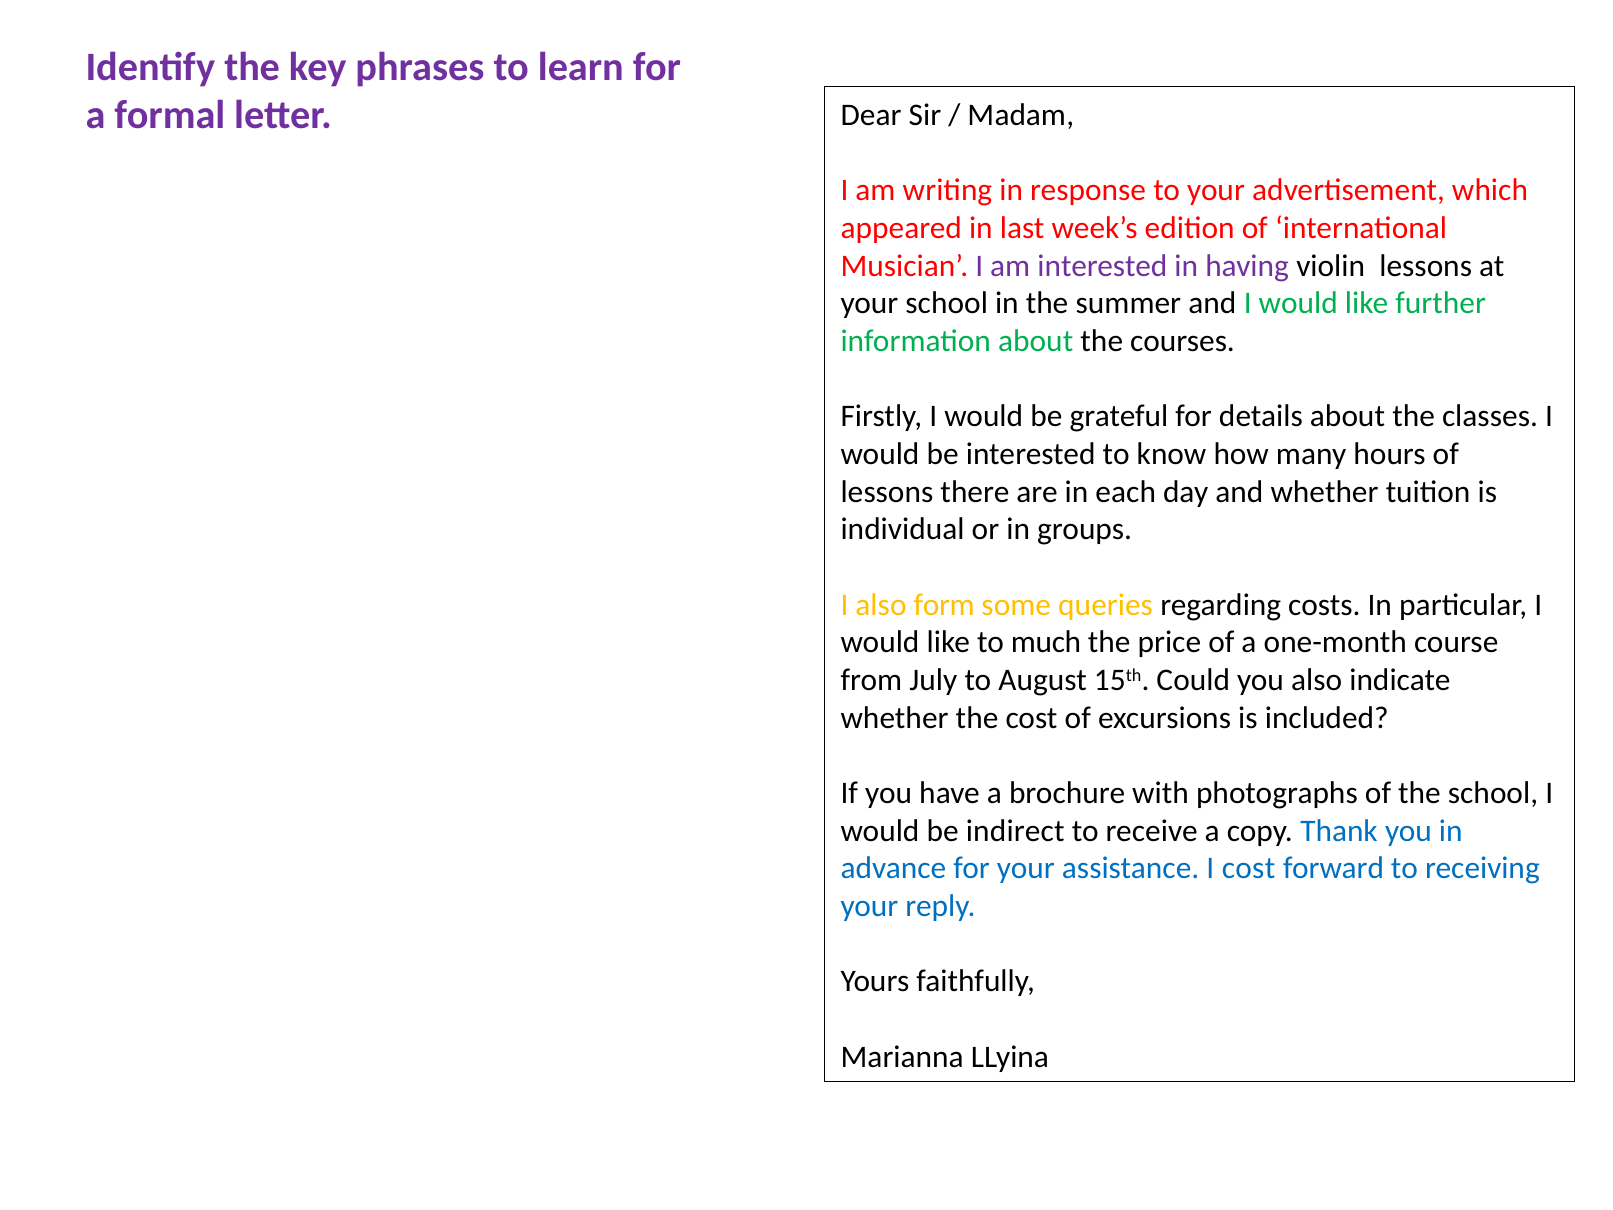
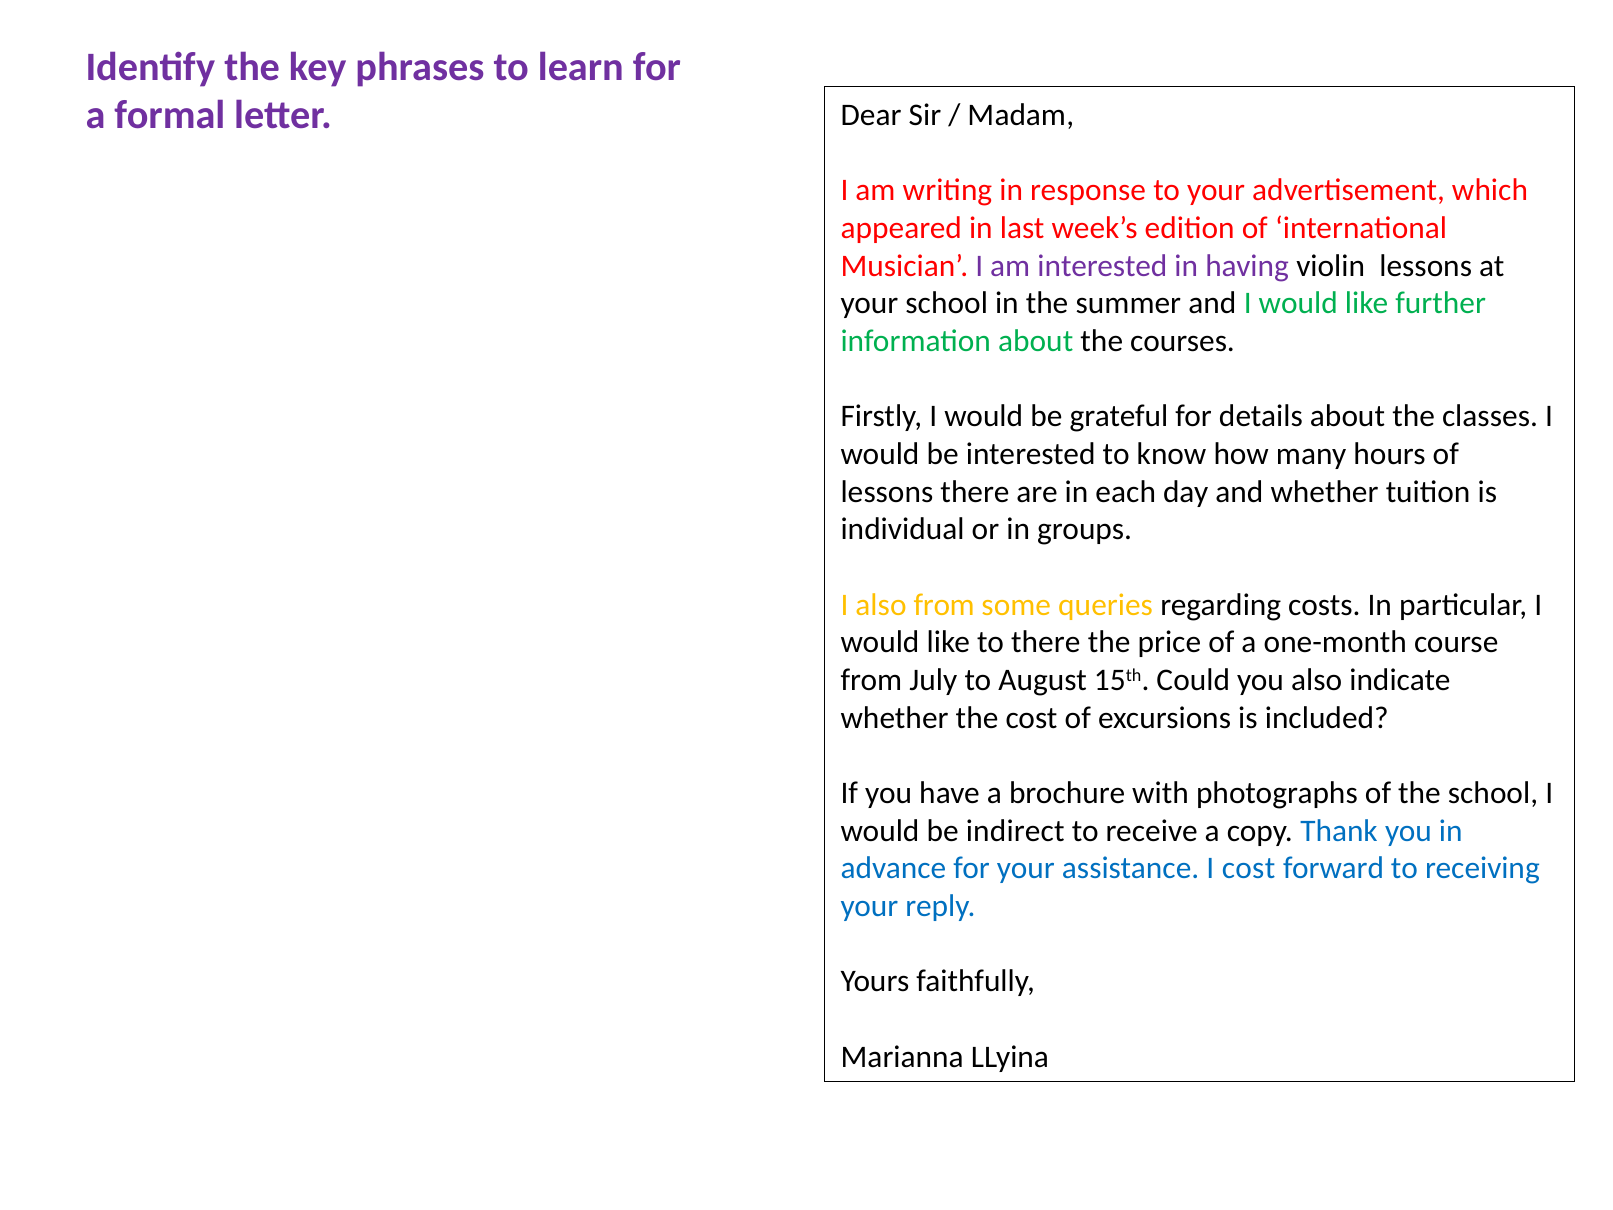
also form: form -> from (944, 605)
to much: much -> there (1046, 642)
